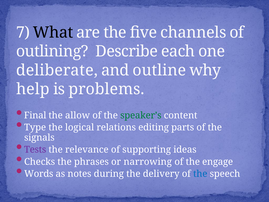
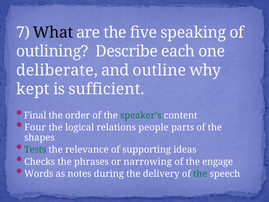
channels: channels -> speaking (193, 32)
help: help -> kept (33, 89)
problems: problems -> sufficient (106, 89)
allow: allow -> order (78, 115)
Type: Type -> Four (35, 127)
editing: editing -> people (154, 127)
signals: signals -> shapes (39, 137)
Tests colour: purple -> green (35, 149)
the colour: blue -> green (200, 174)
